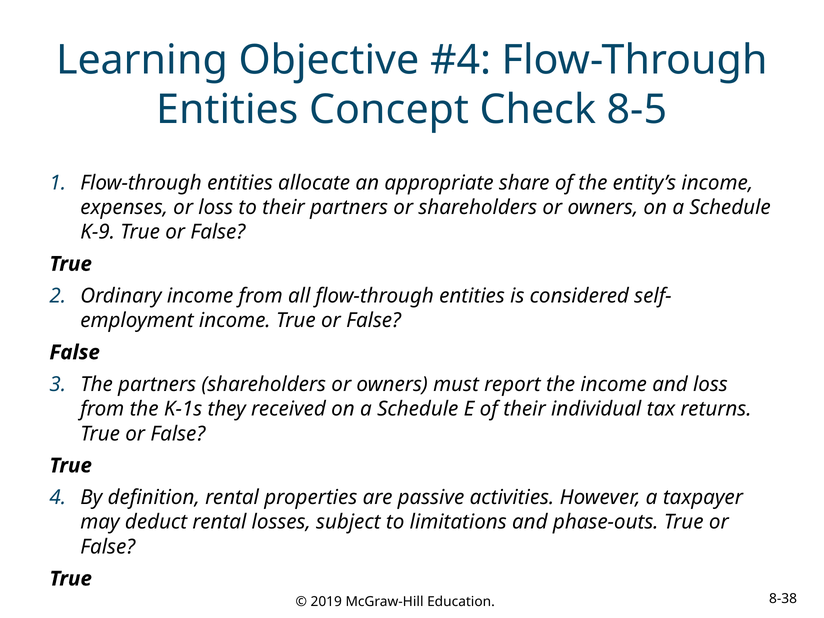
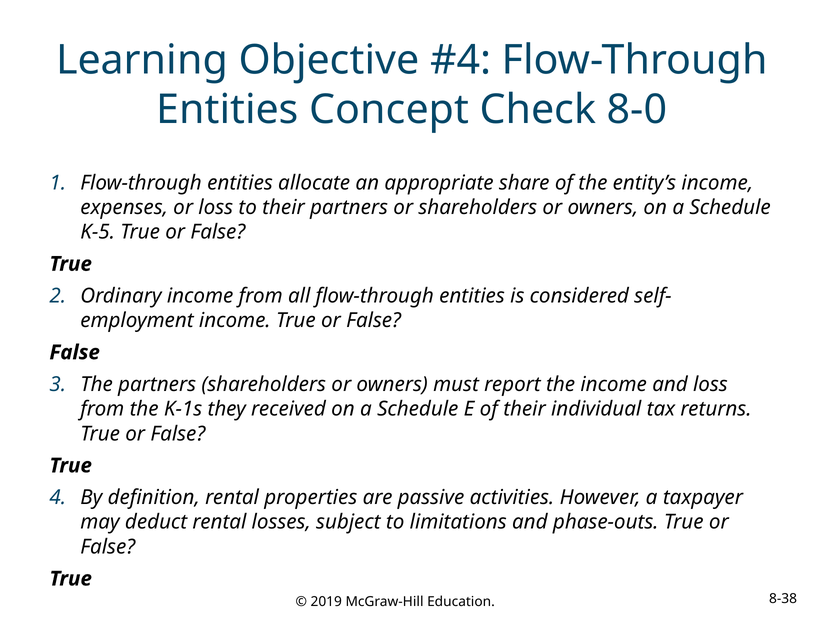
8-5: 8-5 -> 8-0 (637, 110)
K-9: K-9 -> K-5 (98, 232)
